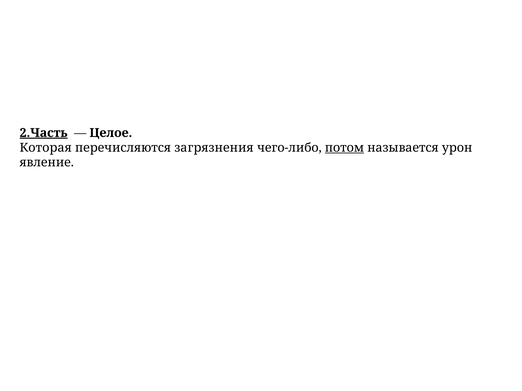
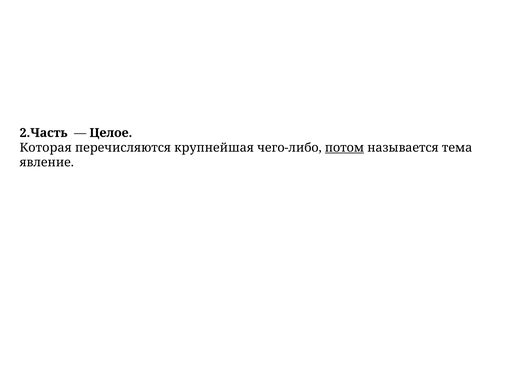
2.Часть underline: present -> none (44, 133)
загрязнения: загрязнения -> крупнейшая (214, 148)
урон: урон -> тема (457, 148)
